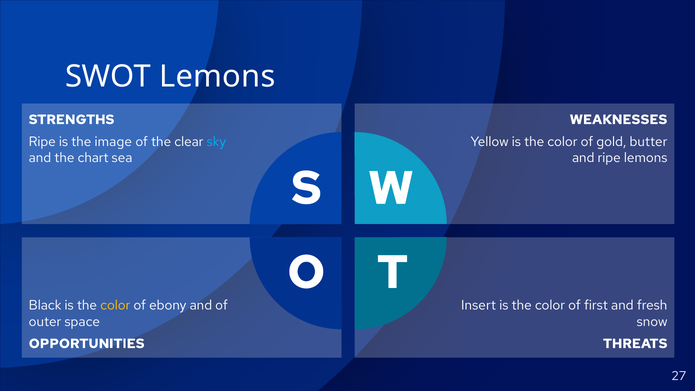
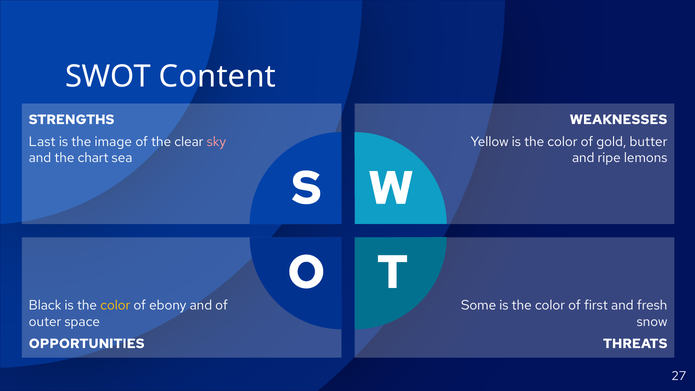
SWOT Lemons: Lemons -> Content (217, 77)
Ripe: Ripe -> Last (42, 142)
sky colour: light blue -> pink (216, 142)
Insert: Insert -> Some (479, 305)
